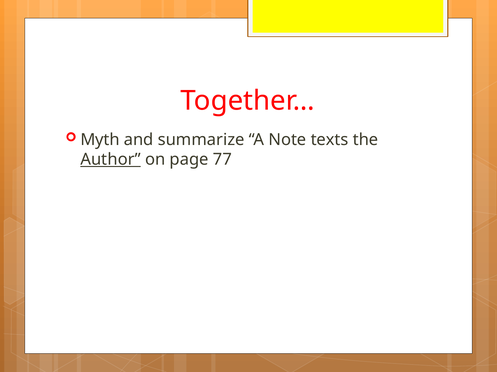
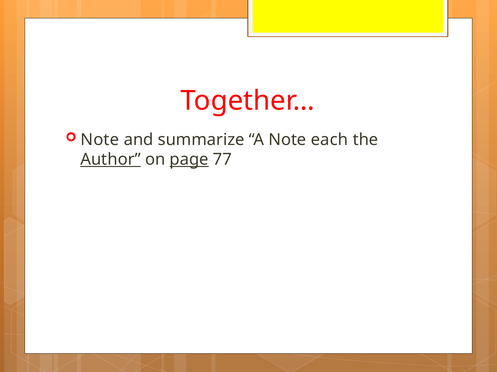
Myth: Myth -> Note (100, 140)
texts: texts -> each (329, 140)
page underline: none -> present (189, 160)
